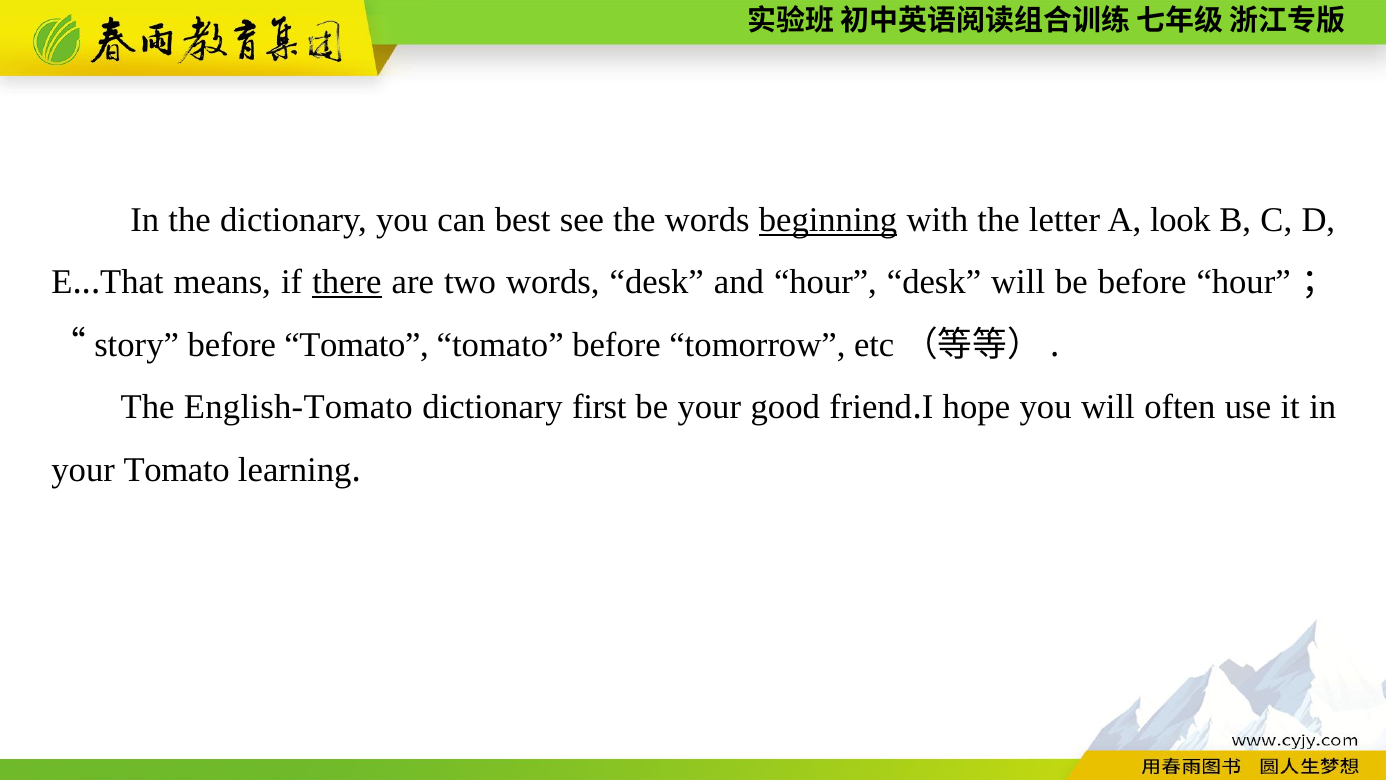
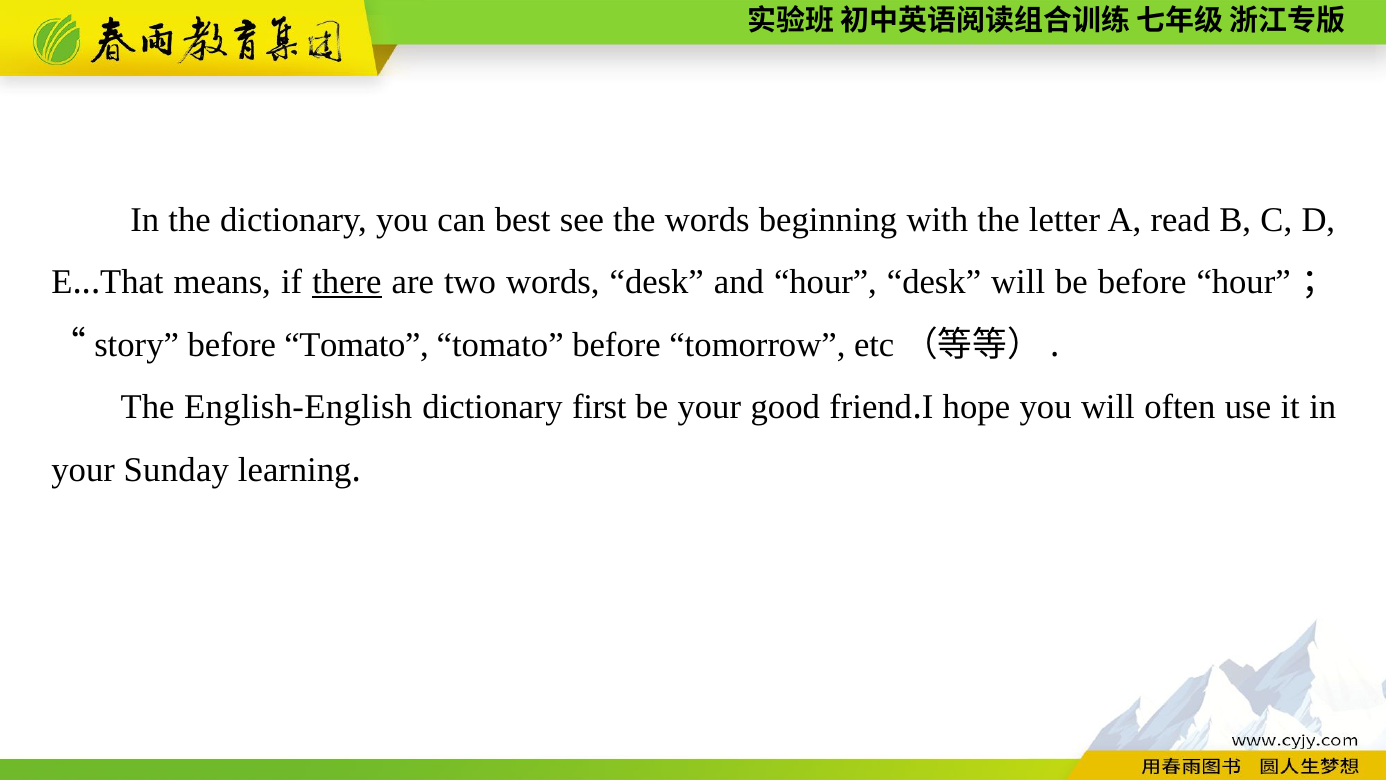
beginning underline: present -> none (828, 220)
look: look -> read (1180, 220)
English-Tomato: English-Tomato -> English-English (298, 407)
your Tomato: Tomato -> Sunday (176, 470)
